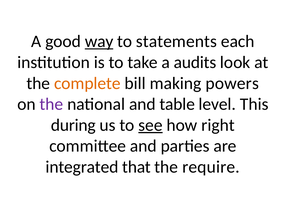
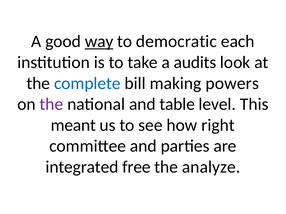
statements: statements -> democratic (176, 42)
complete colour: orange -> blue (87, 83)
during: during -> meant (73, 125)
see underline: present -> none (150, 125)
that: that -> free (136, 167)
require: require -> analyze (211, 167)
